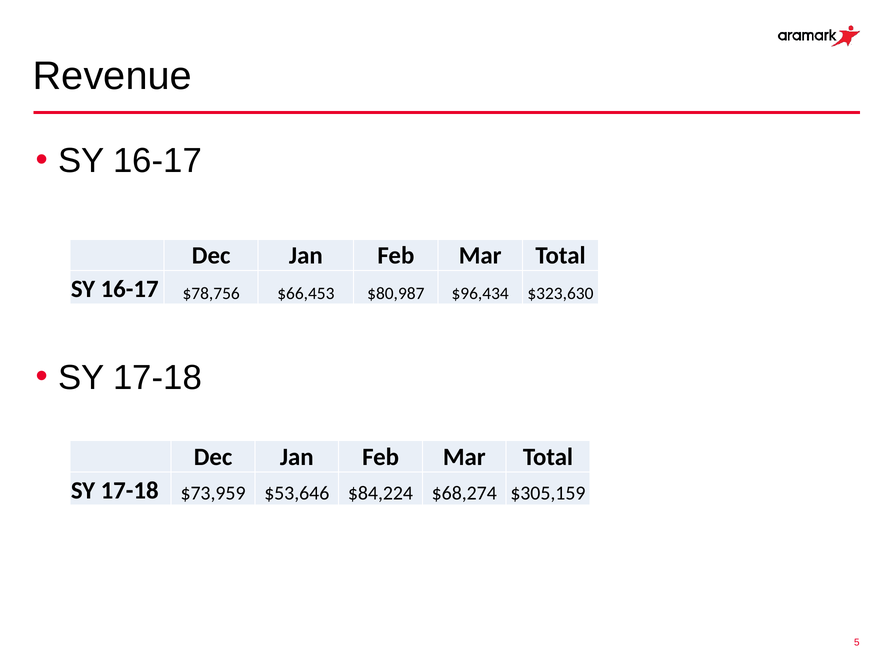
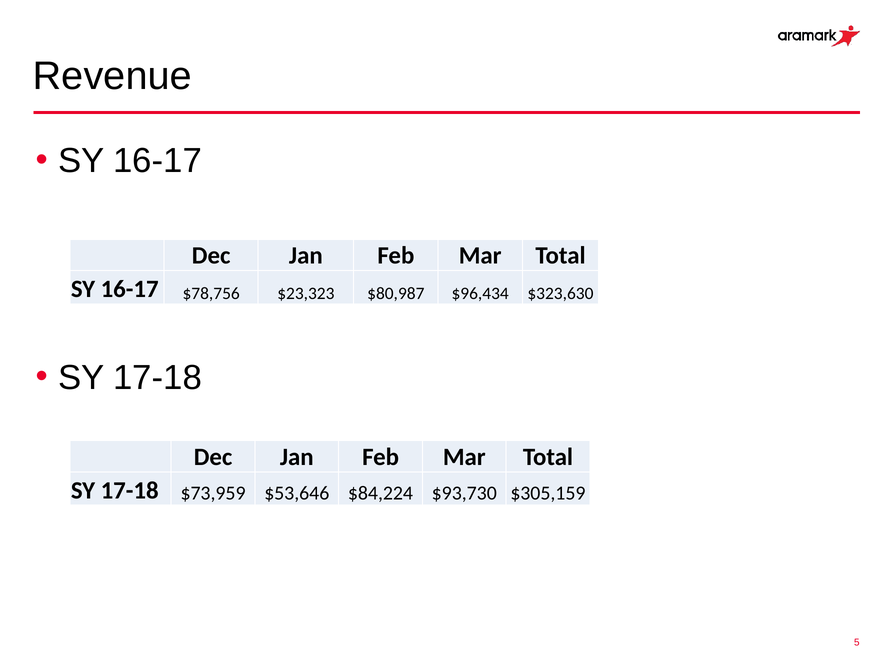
$66,453: $66,453 -> $23,323 (306, 293)
$68,274: $68,274 -> $93,730 (464, 493)
